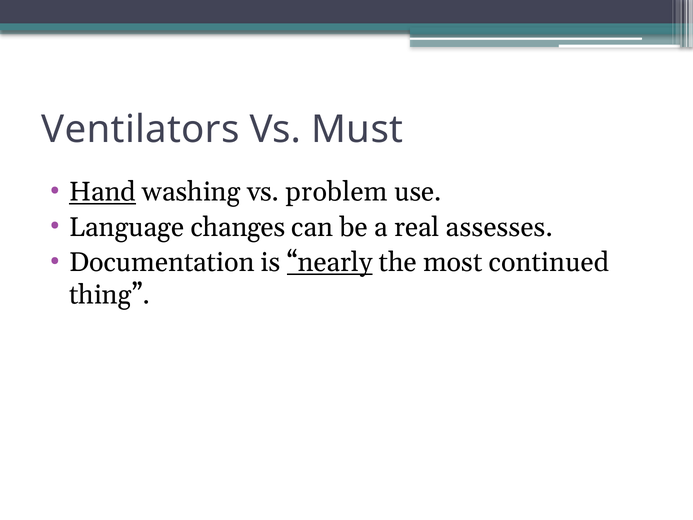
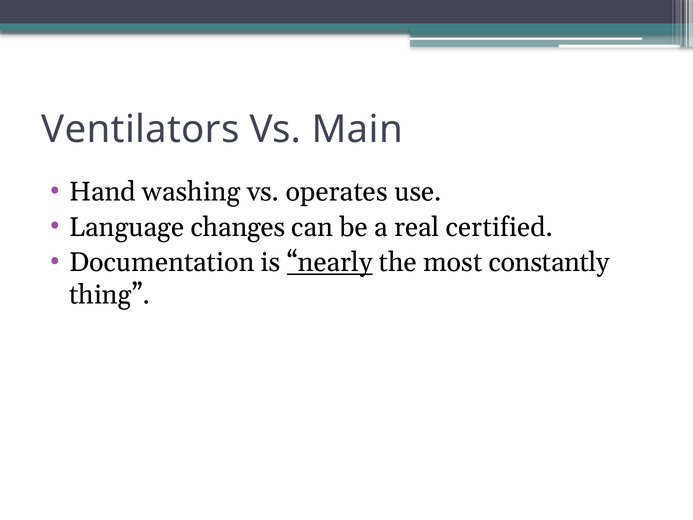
Must: Must -> Main (357, 130)
Hand underline: present -> none (103, 192)
problem: problem -> operates (337, 192)
assesses: assesses -> certified (500, 227)
continued: continued -> constantly (549, 262)
